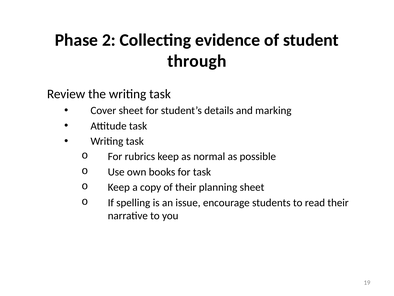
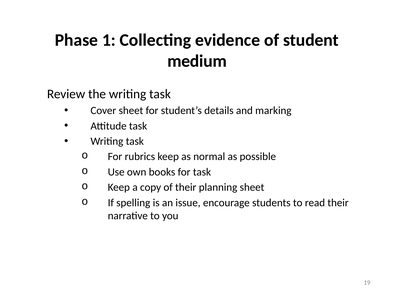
2: 2 -> 1 (109, 40)
through: through -> medium (197, 61)
